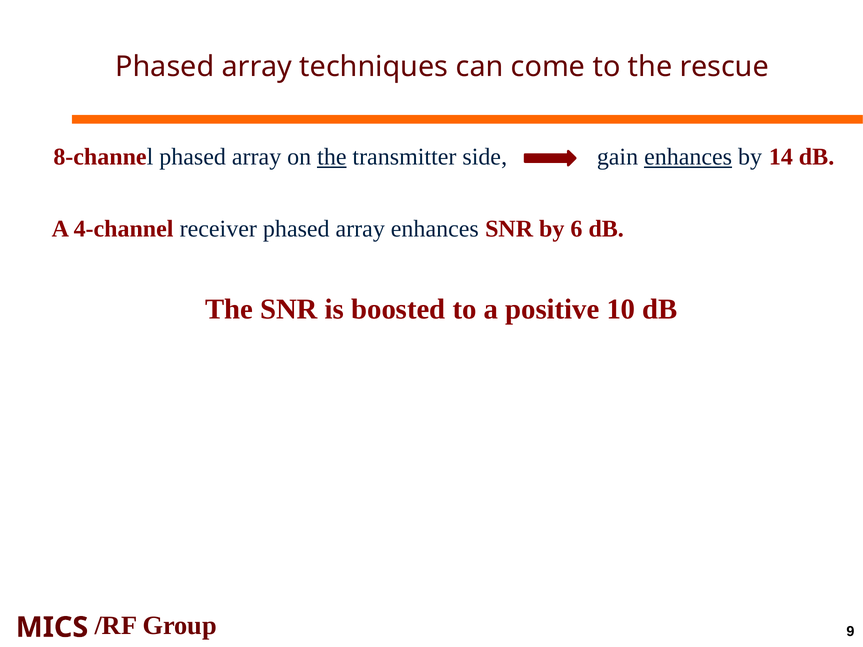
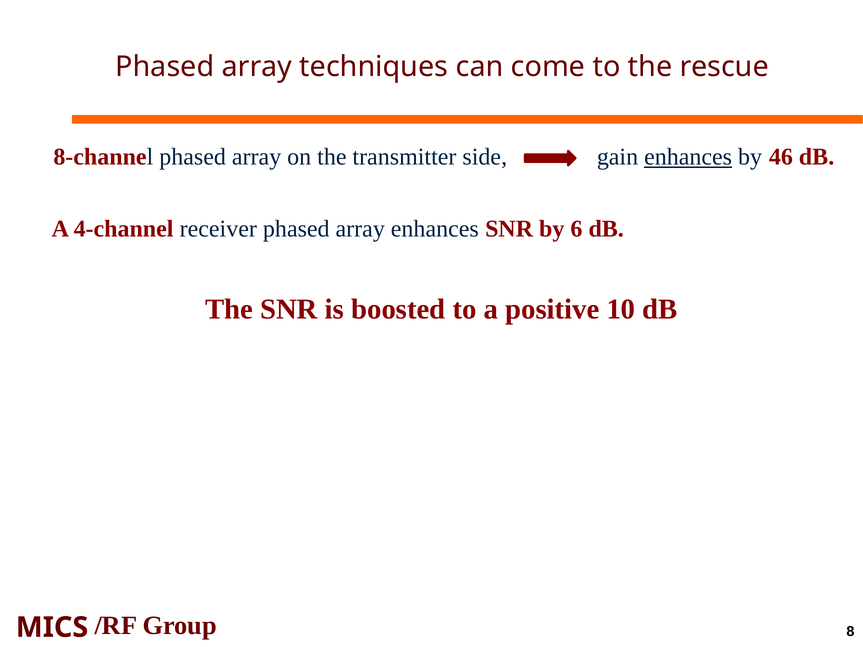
the underline: present -> none (332, 157)
14: 14 -> 46 (781, 157)
9: 9 -> 8 (850, 632)
